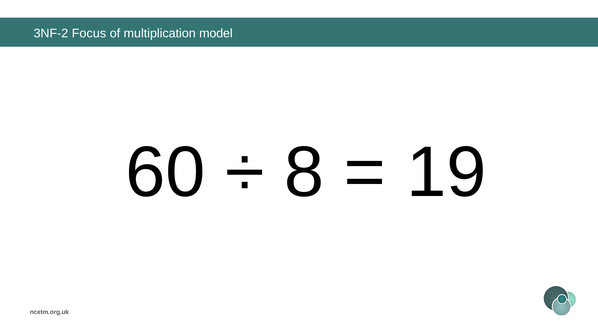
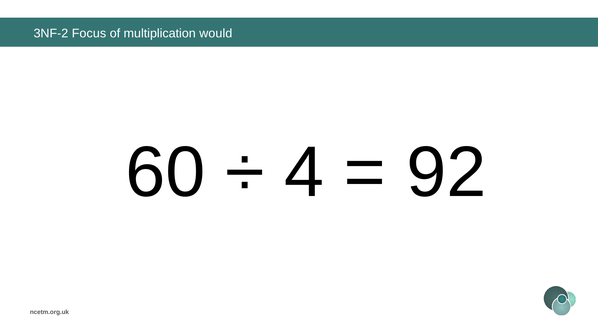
model: model -> would (216, 33)
8: 8 -> 4 (304, 173)
19: 19 -> 92 (446, 173)
